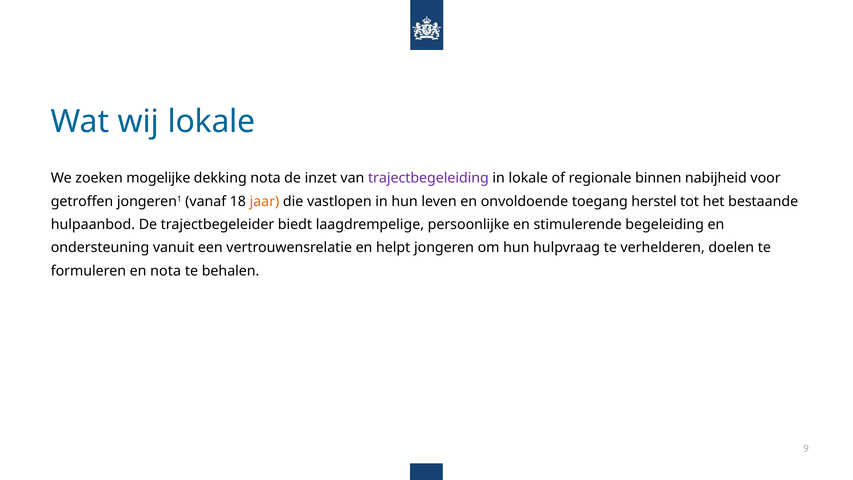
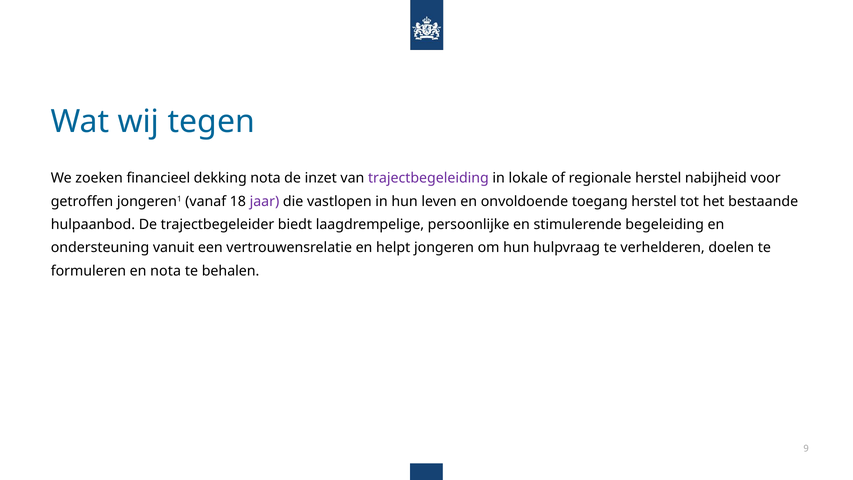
wij lokale: lokale -> tegen (211, 122)
mogelijke: mogelijke -> financieel (158, 178)
regionale binnen: binnen -> herstel (658, 178)
jaar colour: orange -> purple (264, 201)
